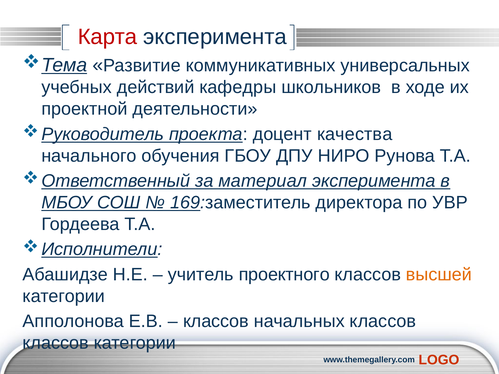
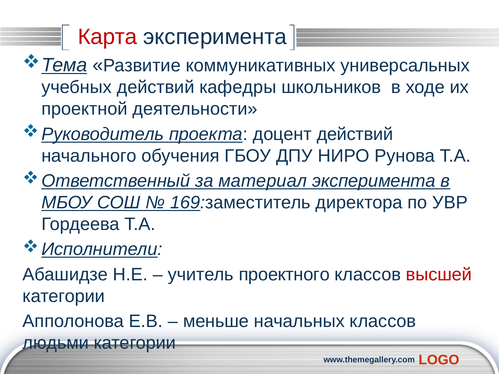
доцент качества: качества -> действий (355, 134)
высшей colour: orange -> red (439, 275)
классов: классов -> меньше (216, 322)
классов: классов -> людьми (56, 343)
